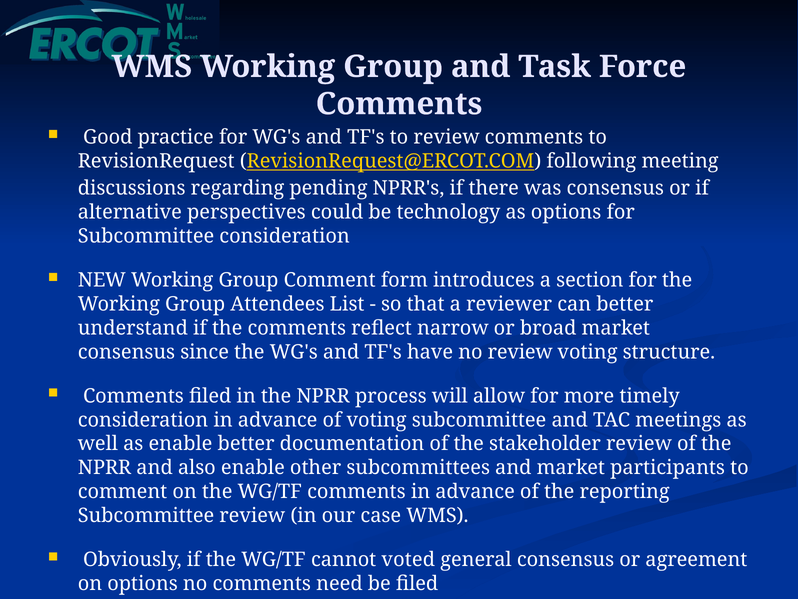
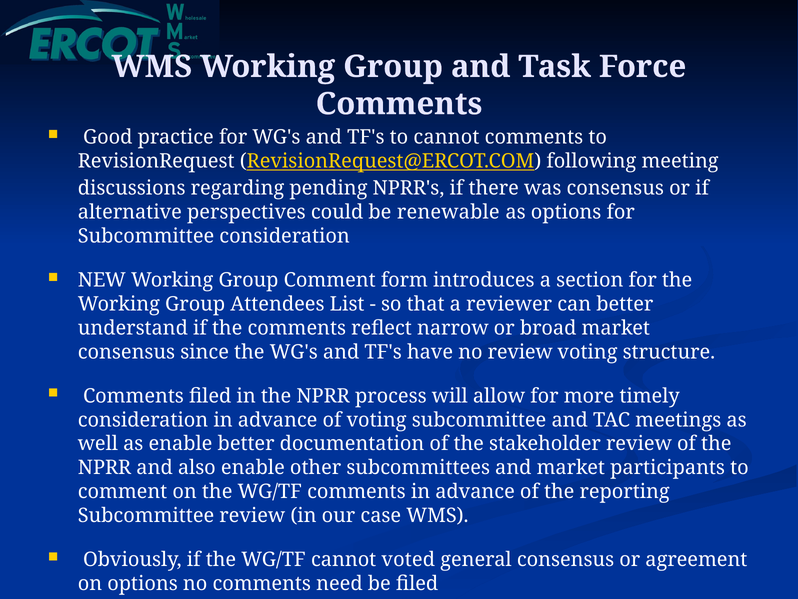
to review: review -> cannot (446, 137)
technology: technology -> renewable (448, 212)
